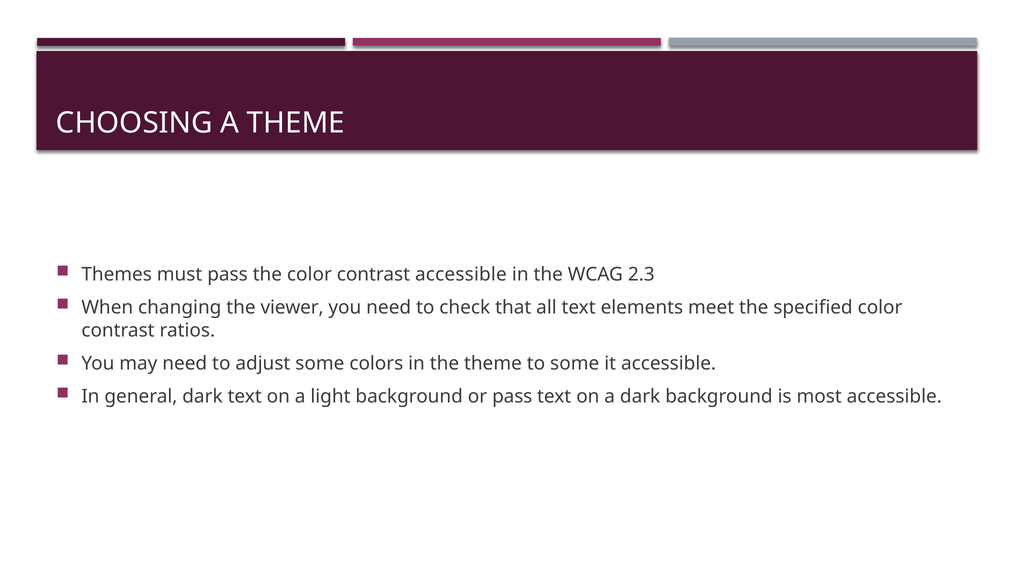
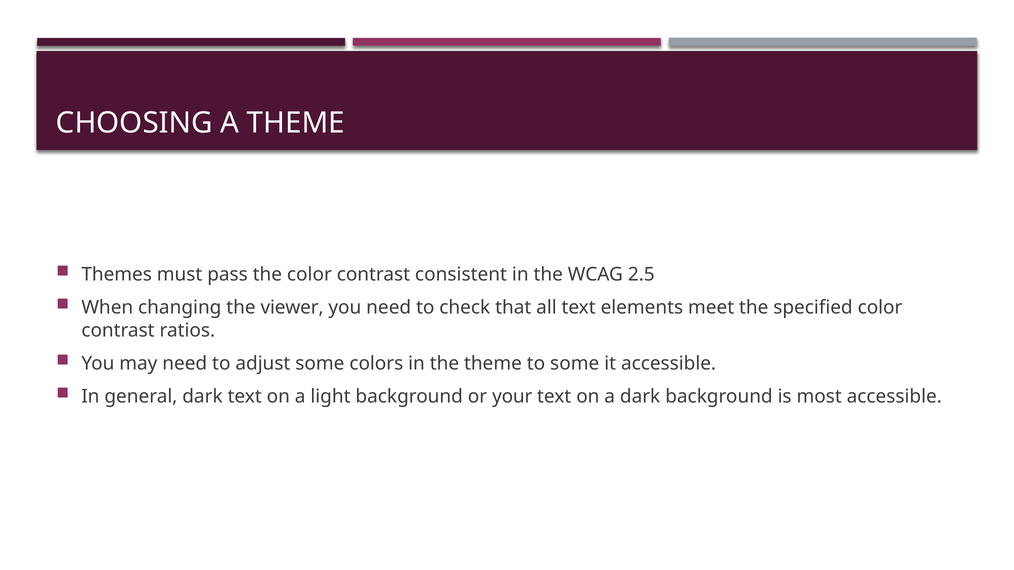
contrast accessible: accessible -> consistent (461, 275)
2.3: 2.3 -> 2.5 (641, 275)
or pass: pass -> your (512, 396)
